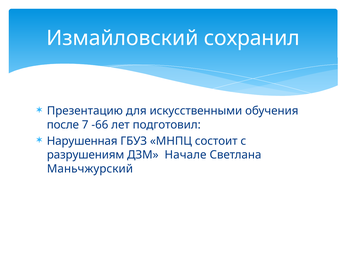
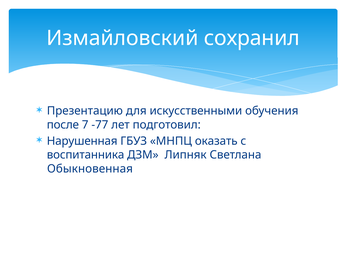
-66: -66 -> -77 (100, 125)
состоит: состоит -> оказать (216, 141)
разрушениям: разрушениям -> воспитанника (86, 155)
Начале: Начале -> Липняк (186, 155)
Маньчжурский: Маньчжурский -> Обыкновенная (90, 168)
